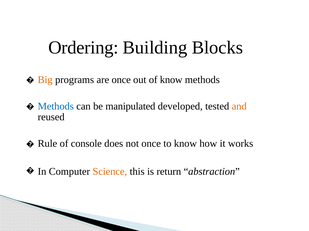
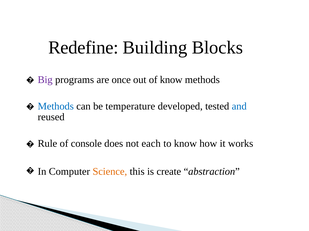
Ordering: Ordering -> Redefine (83, 48)
Big colour: orange -> purple (45, 80)
manipulated: manipulated -> temperature (130, 107)
and colour: orange -> blue (239, 107)
not once: once -> each (151, 144)
return: return -> create (169, 172)
